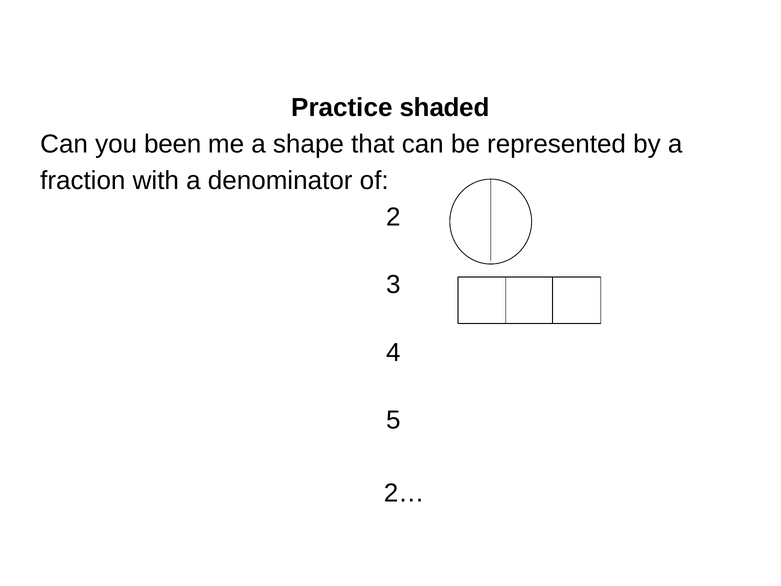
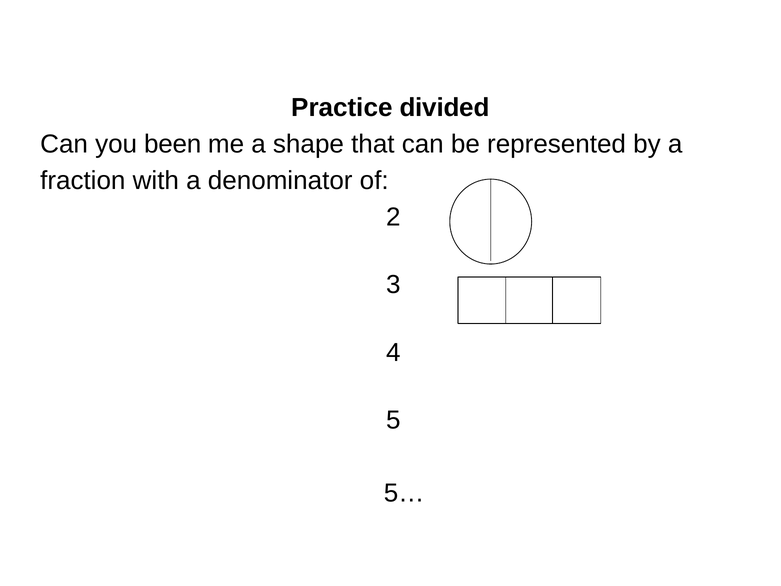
shaded: shaded -> divided (445, 107)
2…: 2… -> 5… (404, 493)
